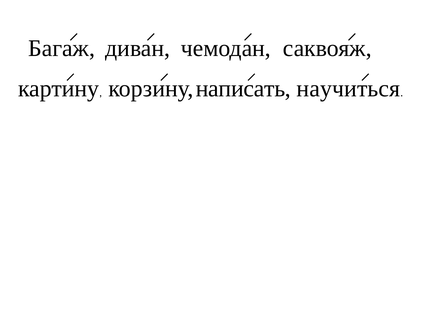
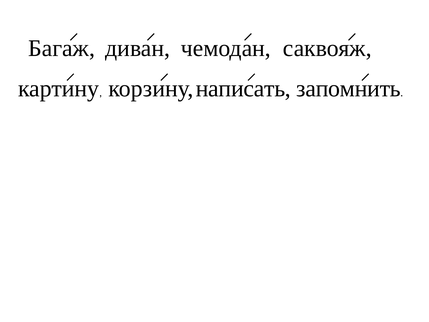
научиться: научиться -> запомнить (349, 88)
